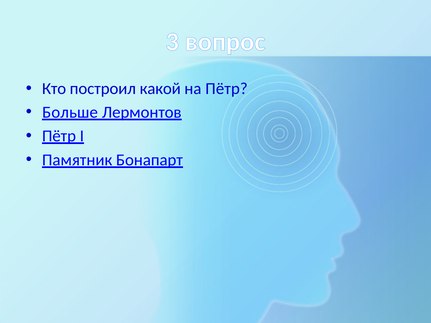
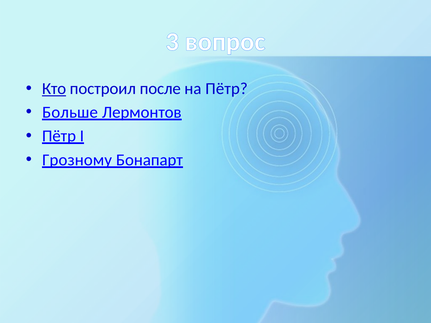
Кто underline: none -> present (54, 89)
какой: какой -> после (160, 89)
Памятник: Памятник -> Грозному (77, 160)
